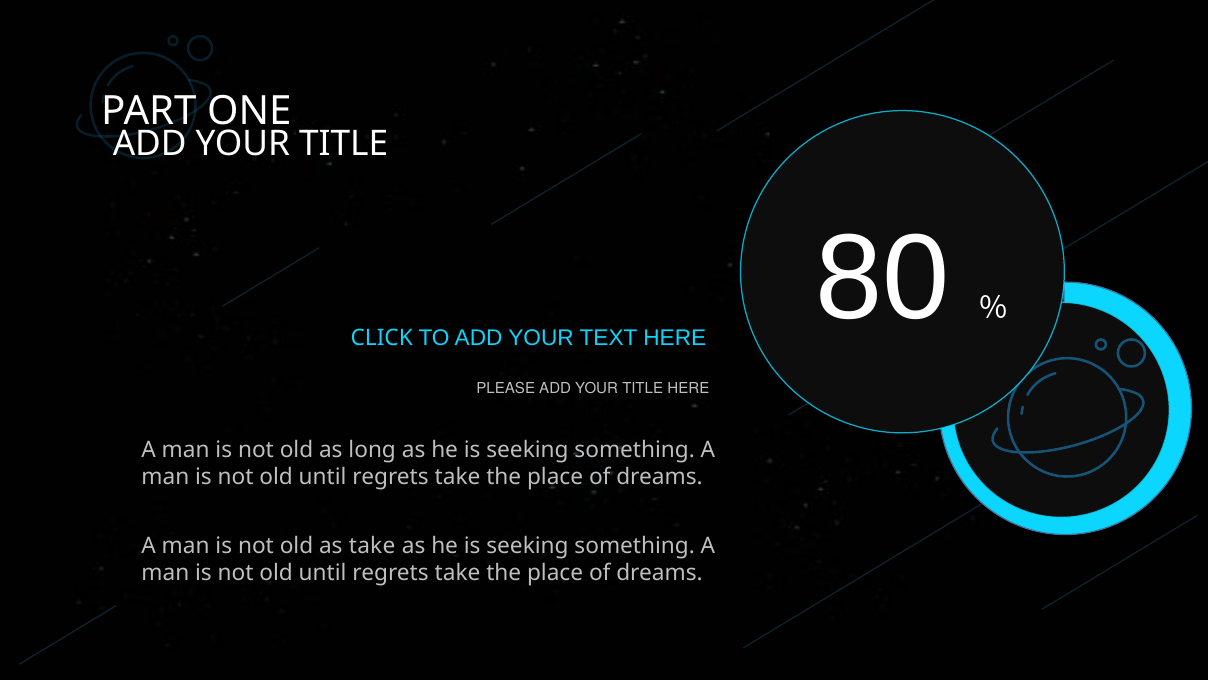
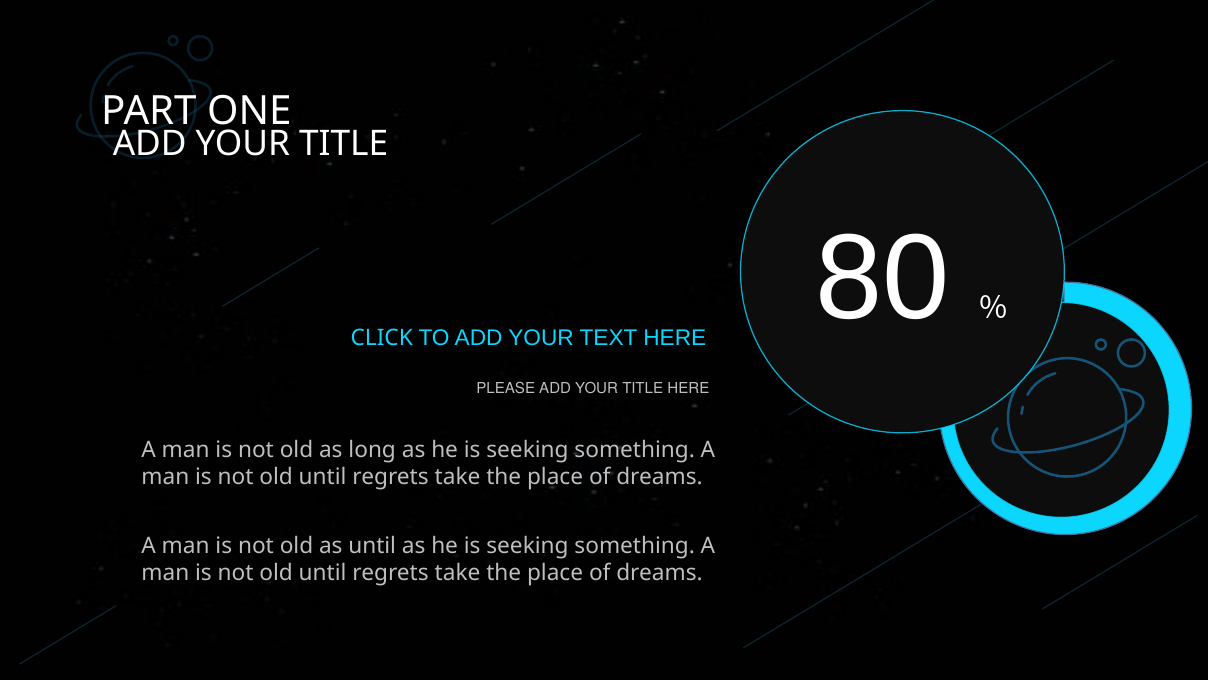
as take: take -> until (372, 546)
